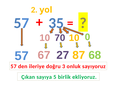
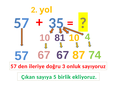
70: 70 -> 81 (60, 38)
0: 0 -> 4 (88, 37)
67 27: 27 -> 67 (63, 55)
68: 68 -> 74 (95, 55)
